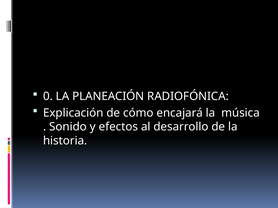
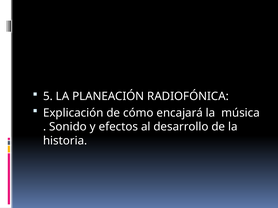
0: 0 -> 5 (48, 97)
